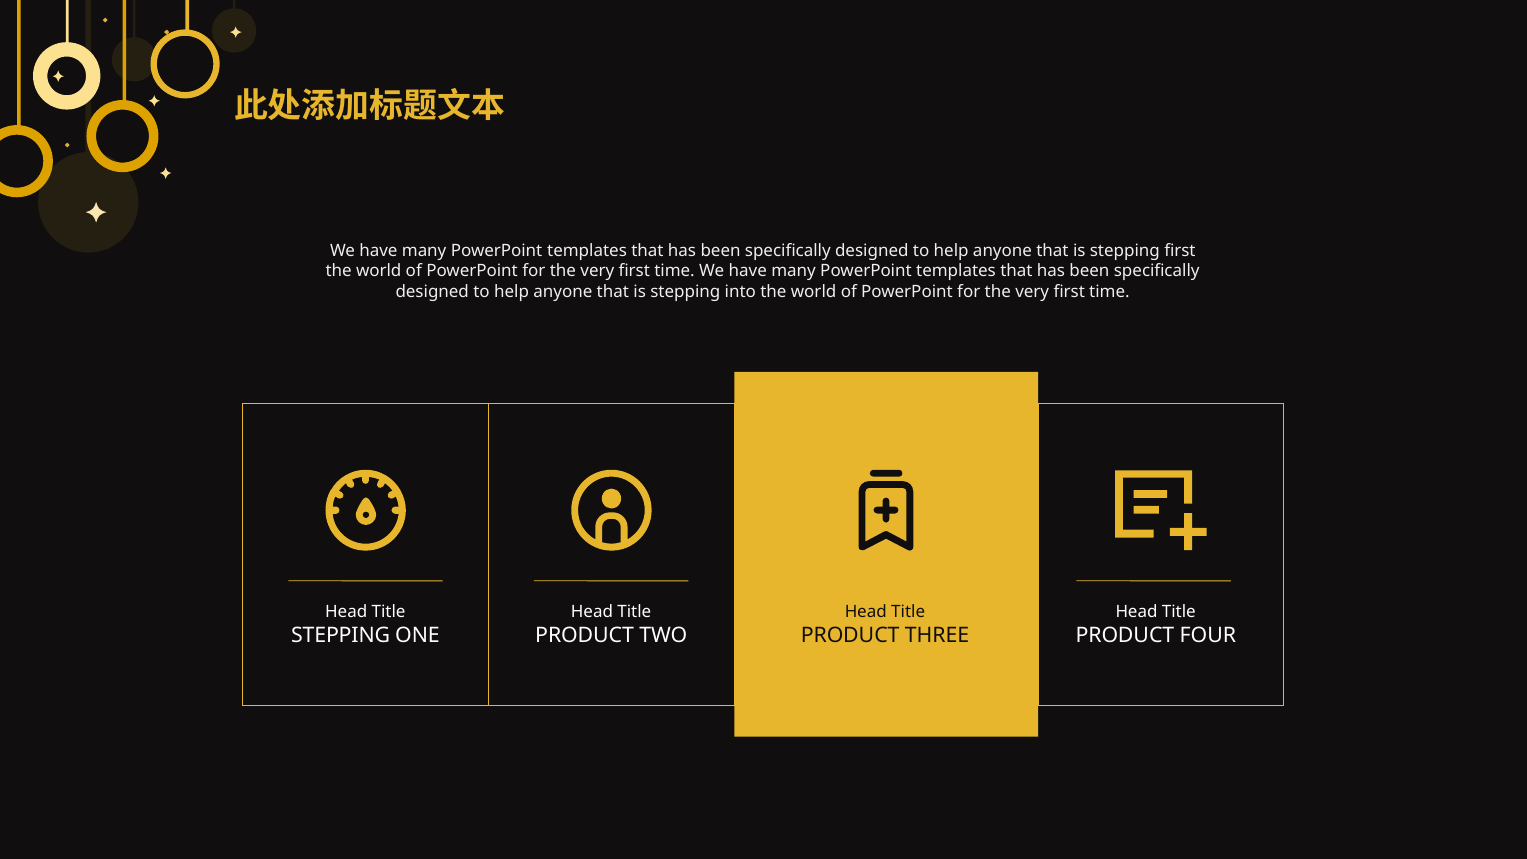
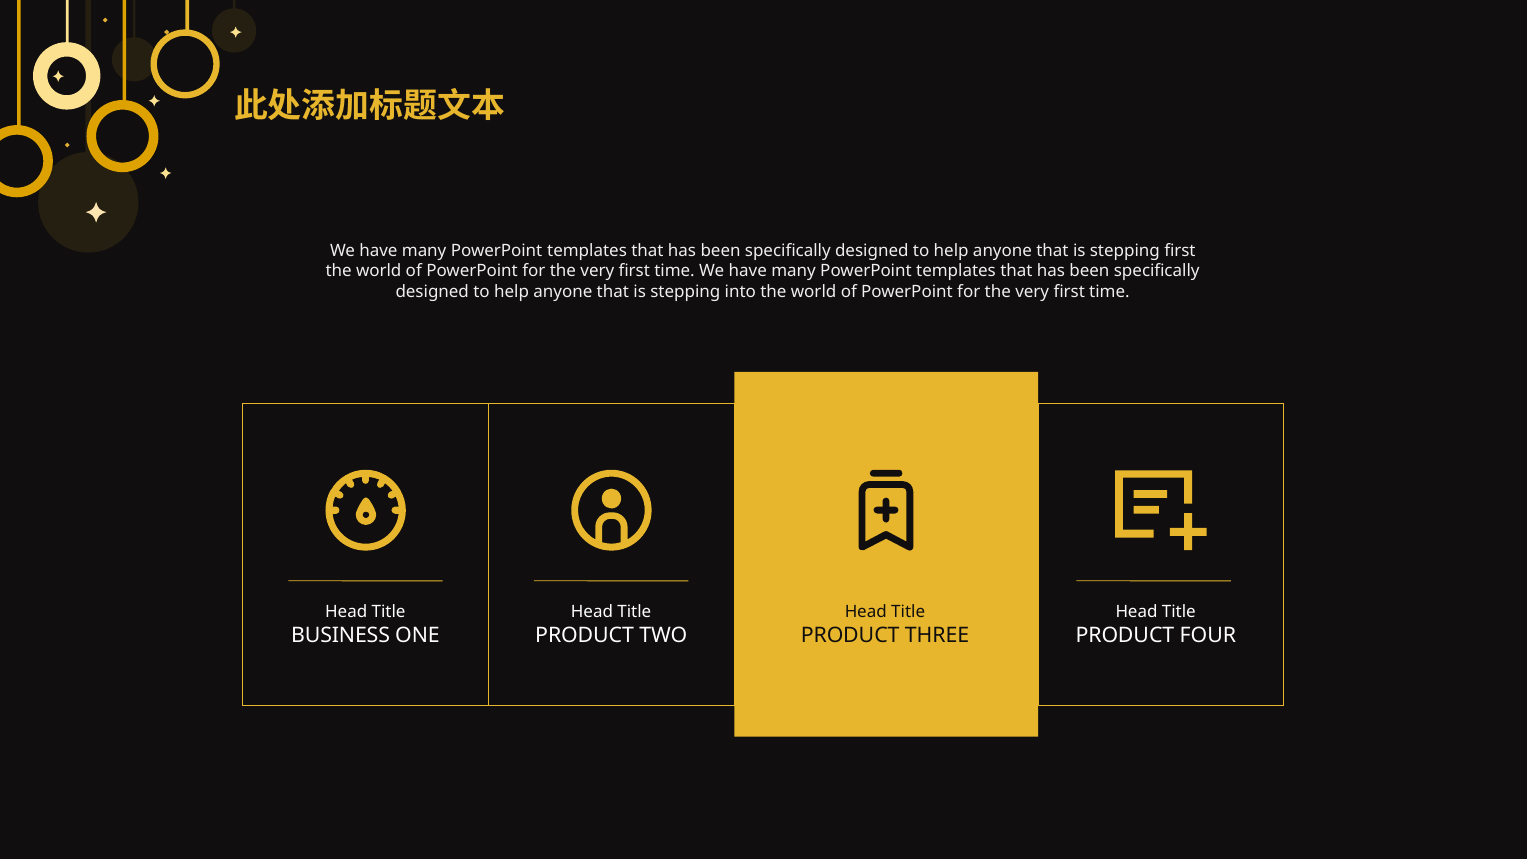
STEPPING: STEPPING -> BUSINESS (341, 635)
